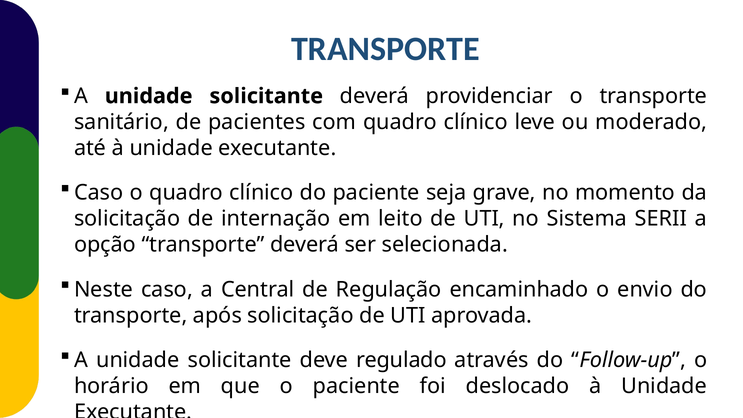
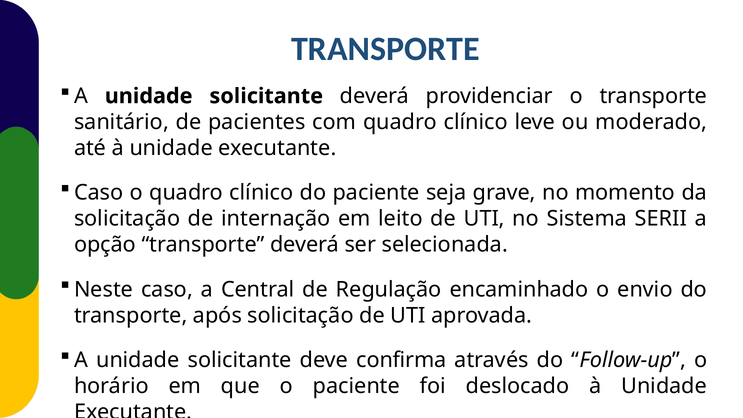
regulado: regulado -> confirma (401, 360)
